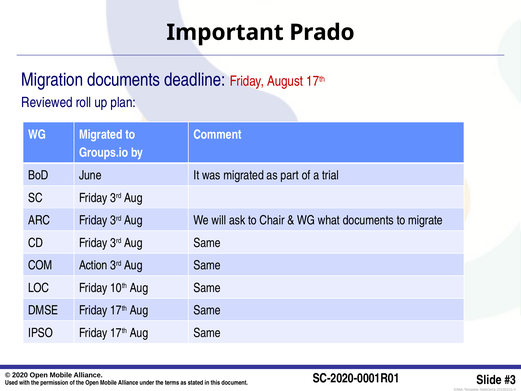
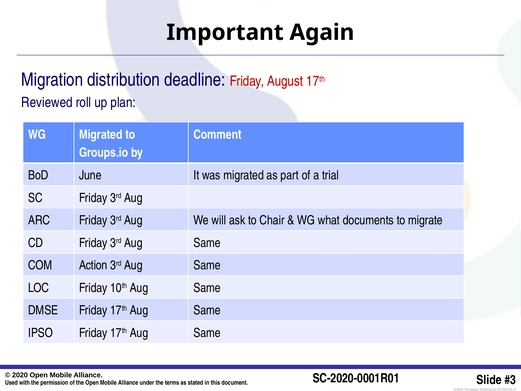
Prado: Prado -> Again (322, 32)
Migration documents: documents -> distribution (124, 80)
